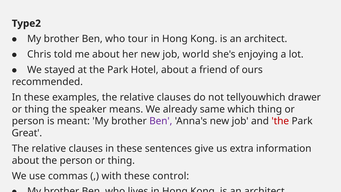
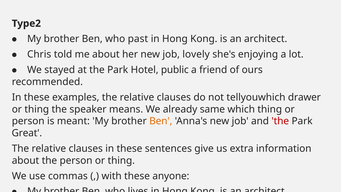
tour: tour -> past (138, 39)
world: world -> lovely (196, 54)
Hotel about: about -> public (175, 70)
Ben colour: purple -> orange (161, 121)
control: control -> anyone (171, 176)
